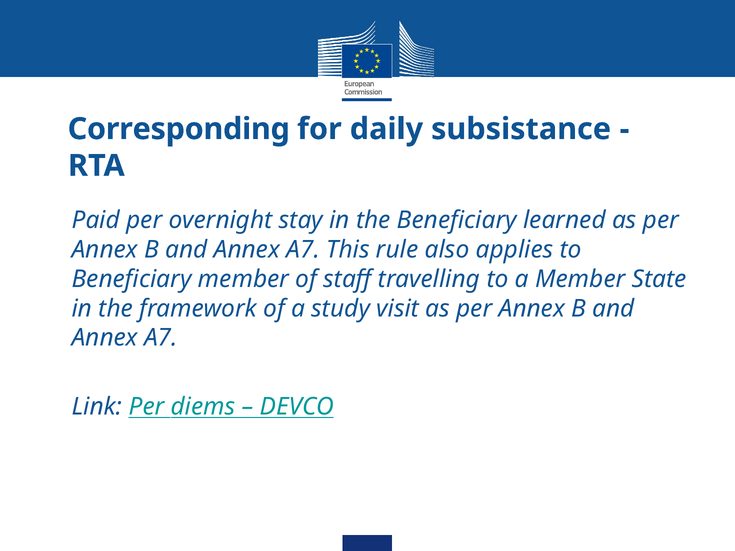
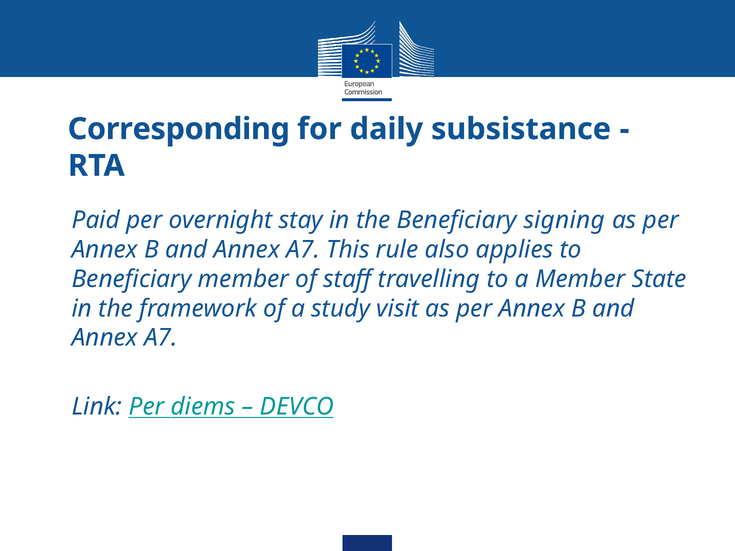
learned: learned -> signing (564, 220)
